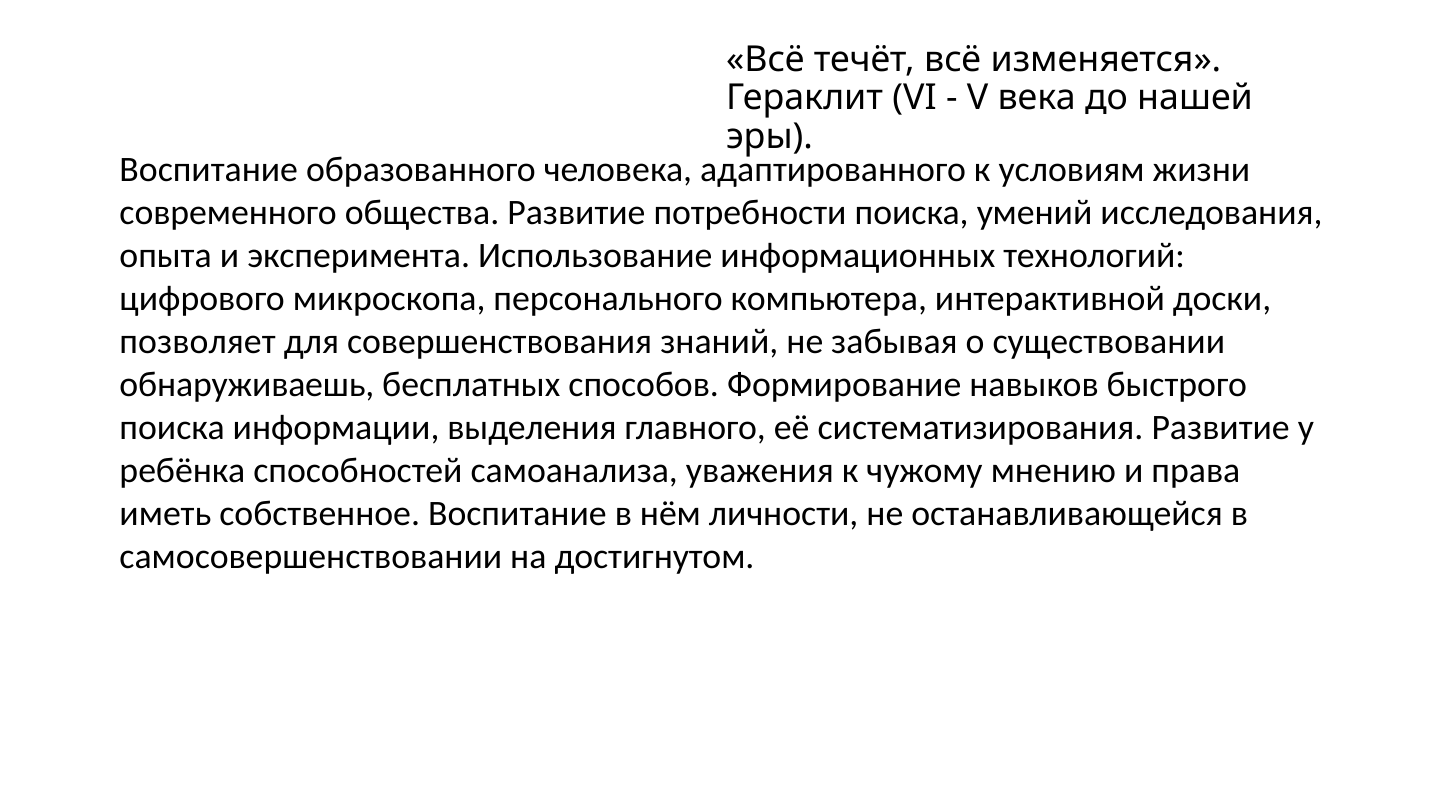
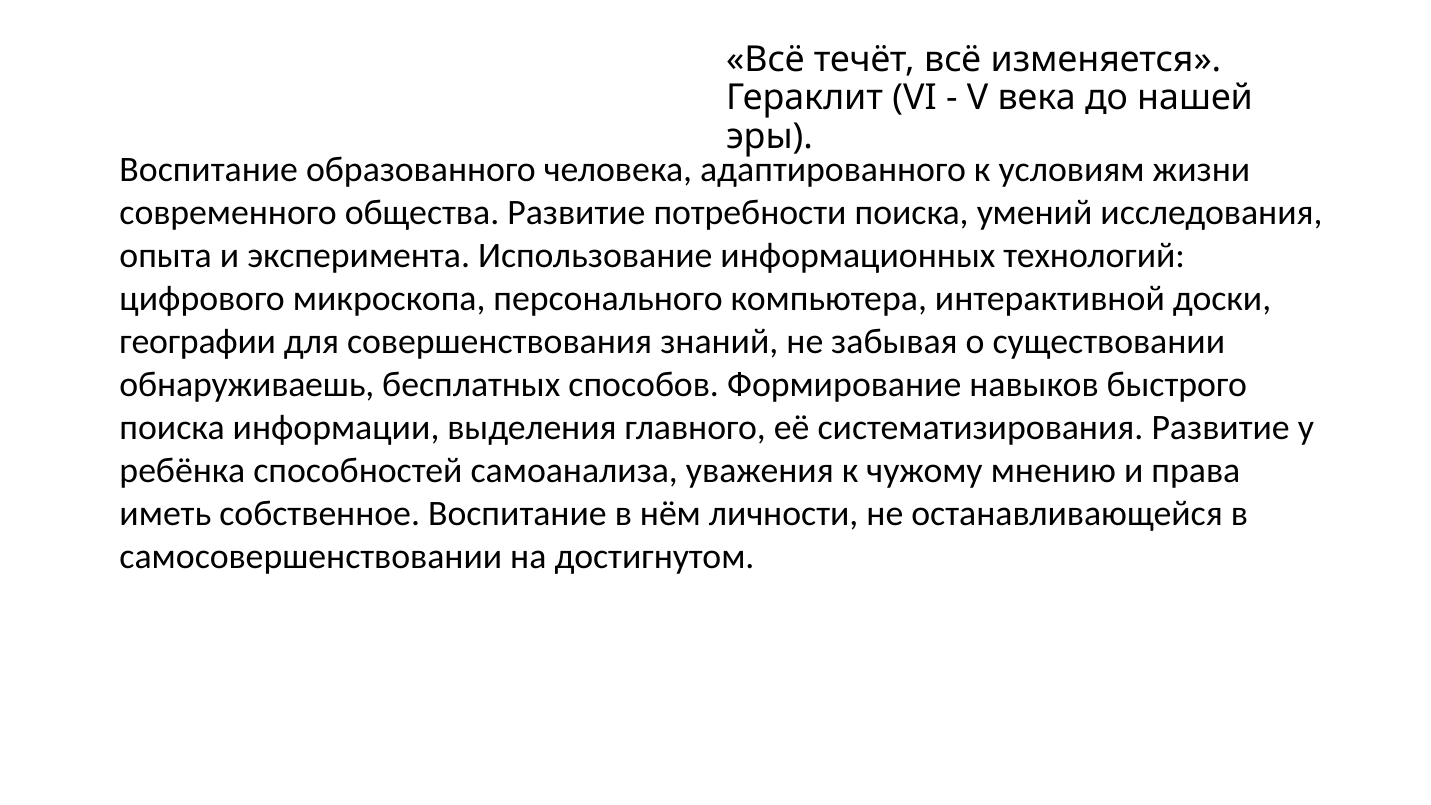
позволяет: позволяет -> географии (198, 342)
